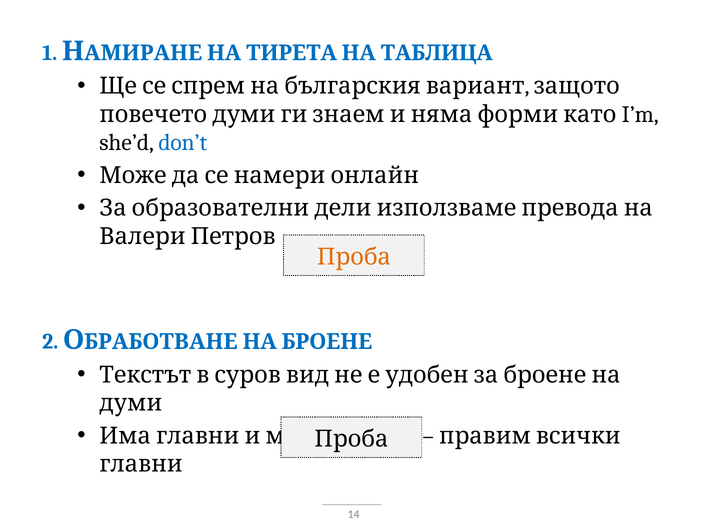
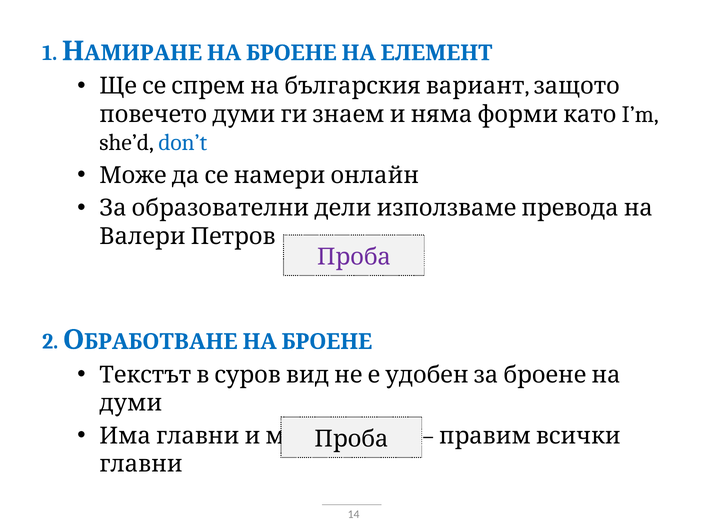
ТИРЕТА: ТИРЕТА -> БРОЕНЕ (291, 53)
ТАБЛИЦА: ТАБЛИЦА -> ЕЛЕМЕНТ (437, 53)
Проба colour: orange -> purple (354, 257)
